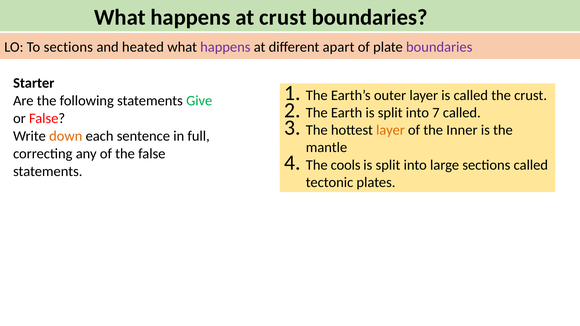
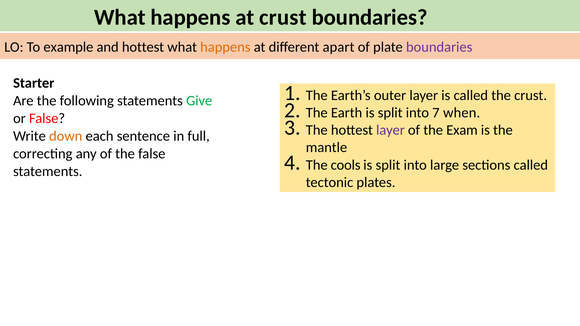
To sections: sections -> example (68, 47)
and heated: heated -> hottest (143, 47)
happens colour: purple -> orange (225, 47)
7 called: called -> when (462, 113)
layer colour: orange -> purple (390, 130)
Inner: Inner -> Exam (462, 130)
